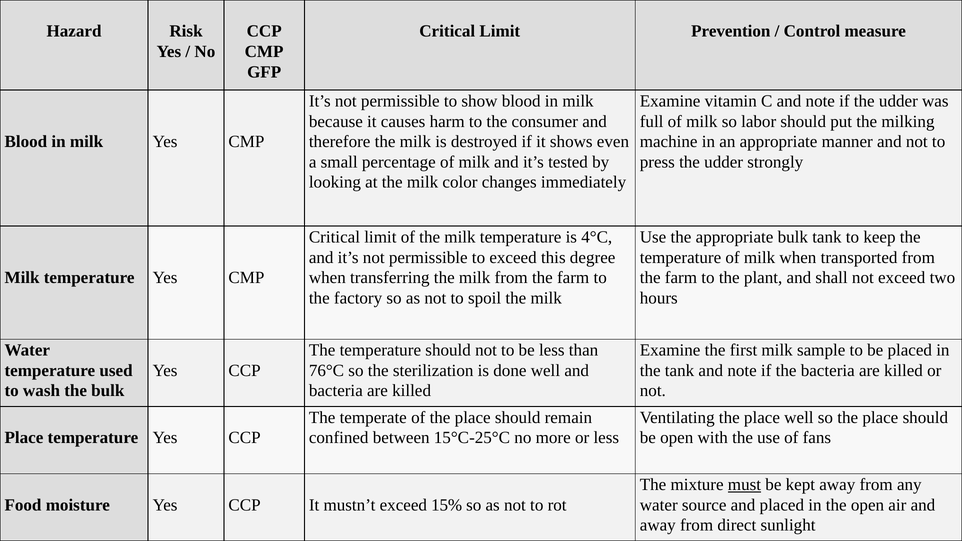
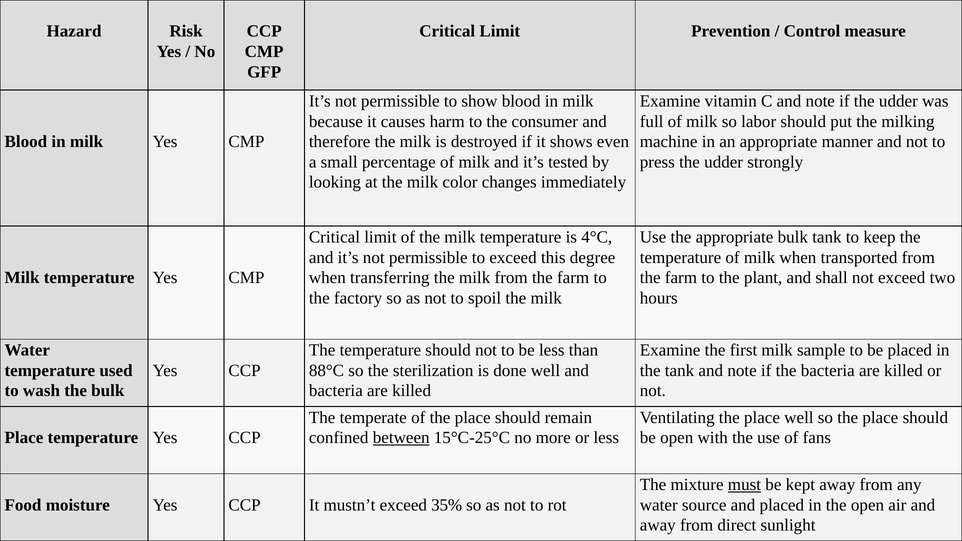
76°C: 76°C -> 88°C (326, 371)
between underline: none -> present (401, 438)
15%: 15% -> 35% (447, 505)
